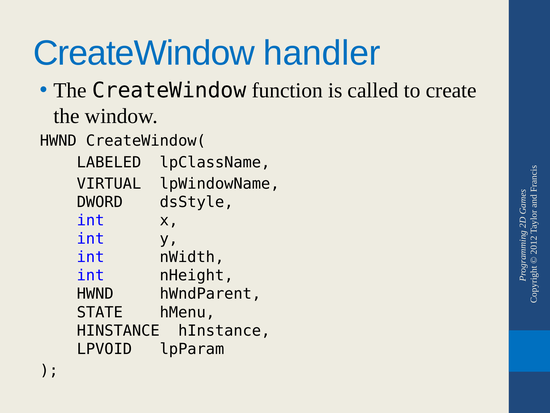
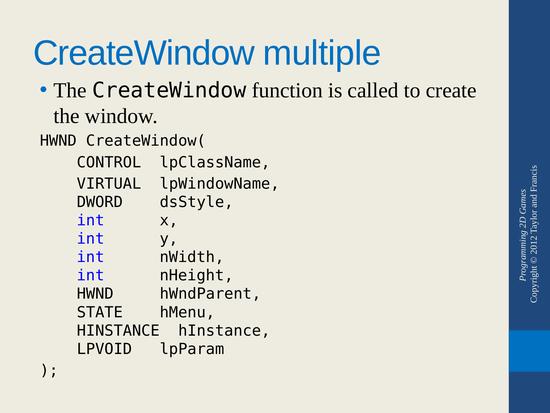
handler: handler -> multiple (322, 53)
LABELED: LABELED -> CONTROL (109, 162)
